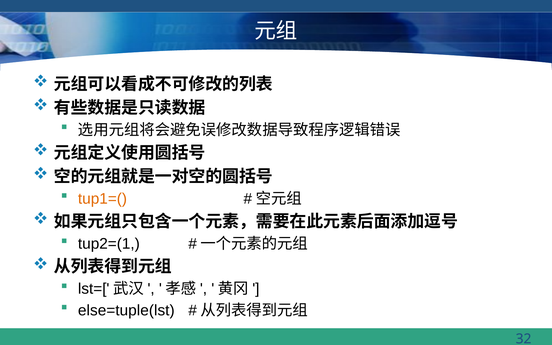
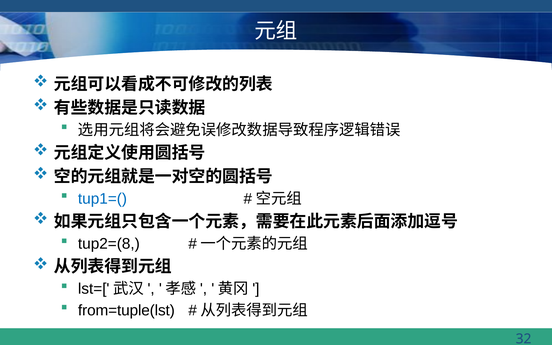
tup1=( colour: orange -> blue (102, 199)
tup2=(1: tup2=(1 -> tup2=(8 (109, 244)
else=tuple(lst: else=tuple(lst -> from=tuple(lst (126, 310)
